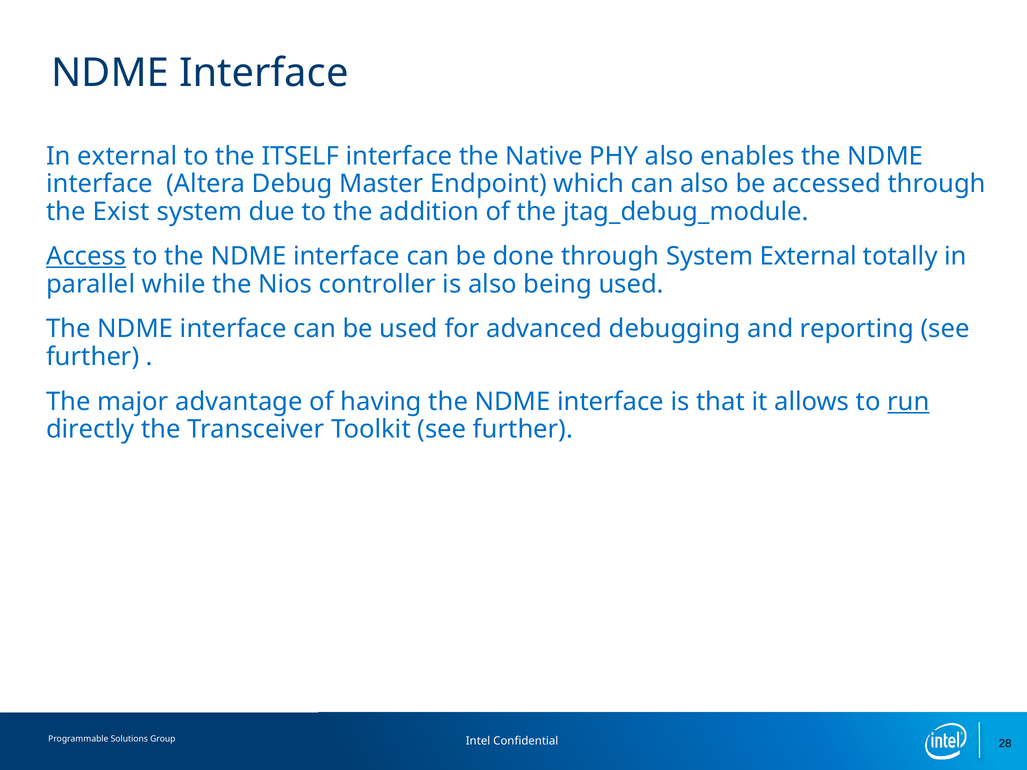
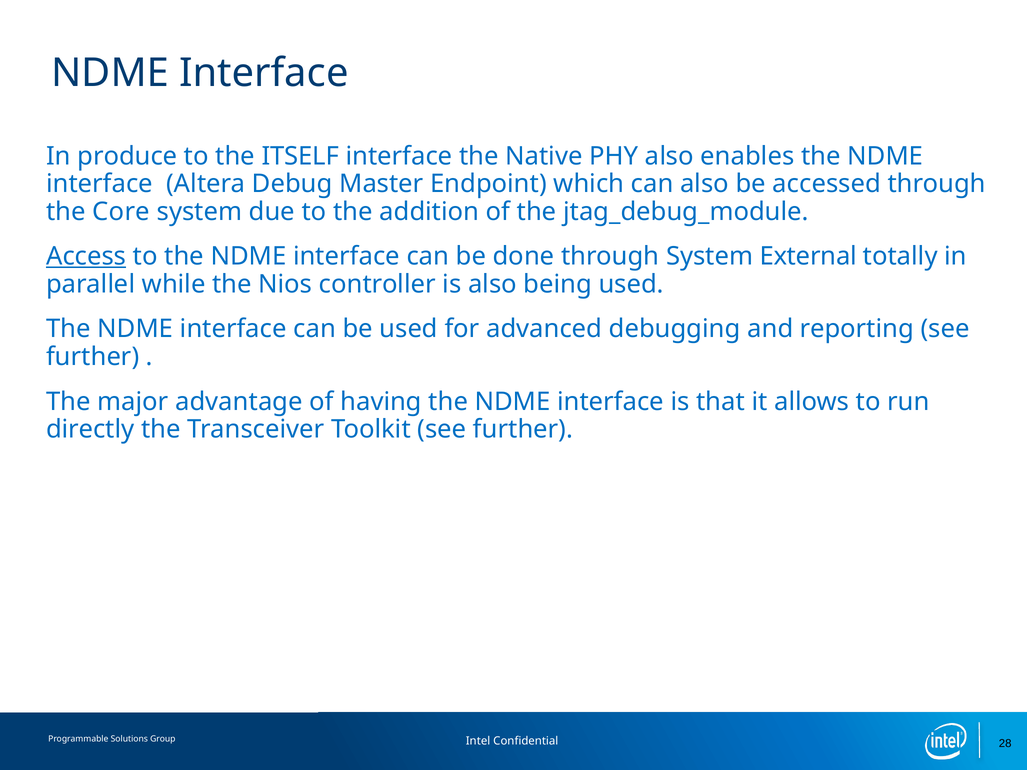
In external: external -> produce (127, 156)
Exist: Exist -> Core (121, 212)
run underline: present -> none (909, 402)
